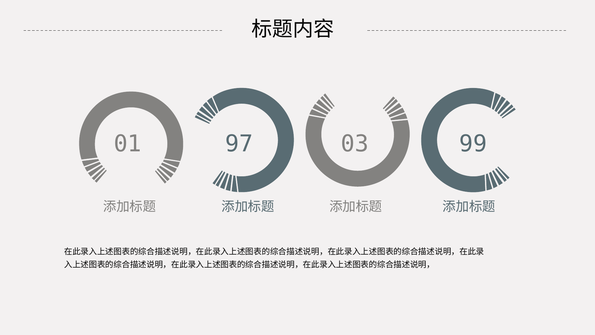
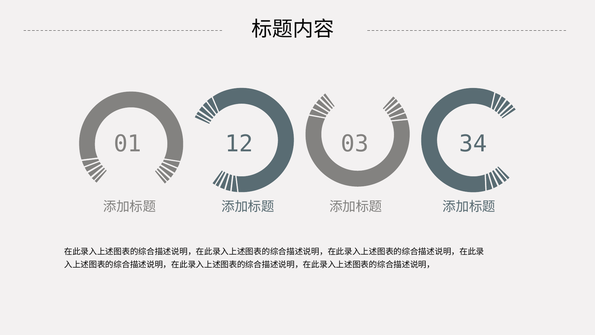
97: 97 -> 12 (239, 144)
99: 99 -> 34 (473, 144)
